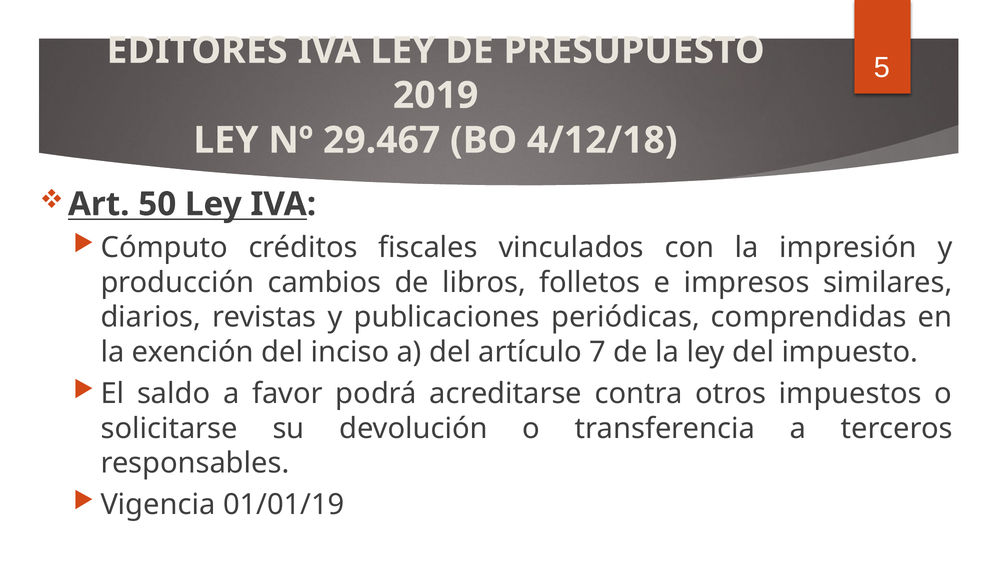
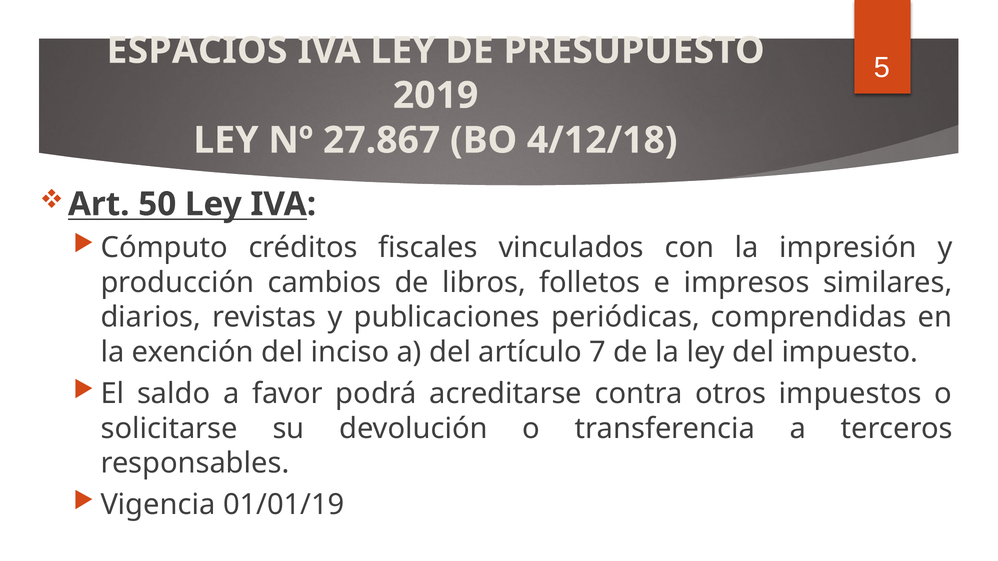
EDITORES: EDITORES -> ESPACIOS (197, 51)
29.467: 29.467 -> 27.867 (382, 140)
